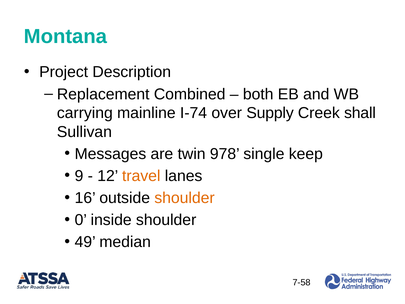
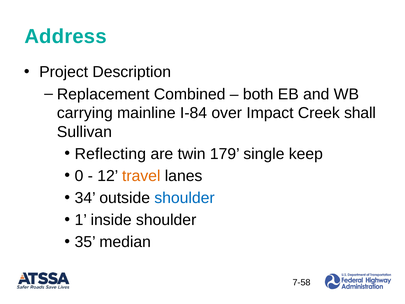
Montana: Montana -> Address (65, 36)
I-74: I-74 -> I-84 (194, 113)
Supply: Supply -> Impact (270, 113)
Messages: Messages -> Reflecting (110, 154)
978: 978 -> 179 (225, 154)
9: 9 -> 0 (79, 176)
16: 16 -> 34 (85, 198)
shoulder colour: orange -> blue (185, 198)
0: 0 -> 1 (81, 220)
49: 49 -> 35 (85, 242)
